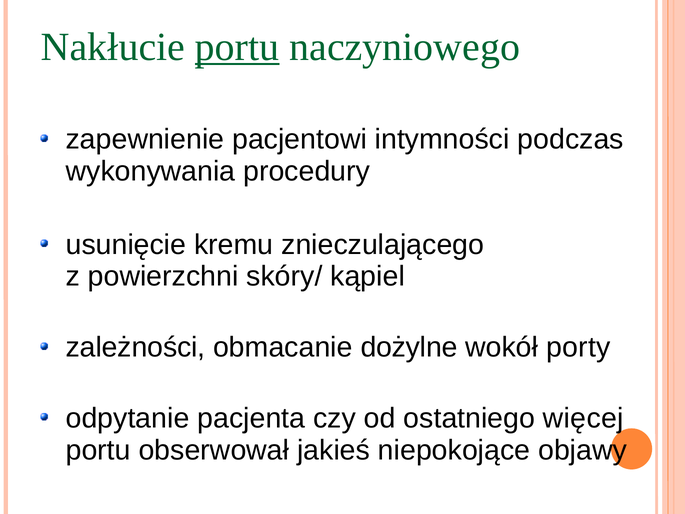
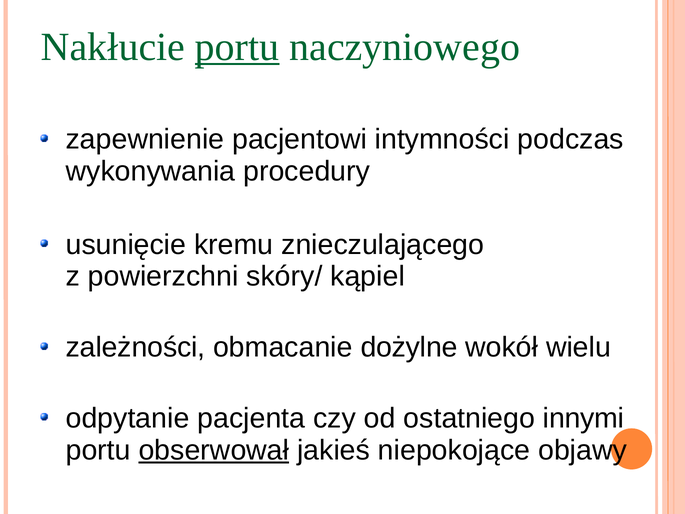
porty: porty -> wielu (579, 347)
więcej: więcej -> innymi (584, 418)
obserwował underline: none -> present (214, 450)
